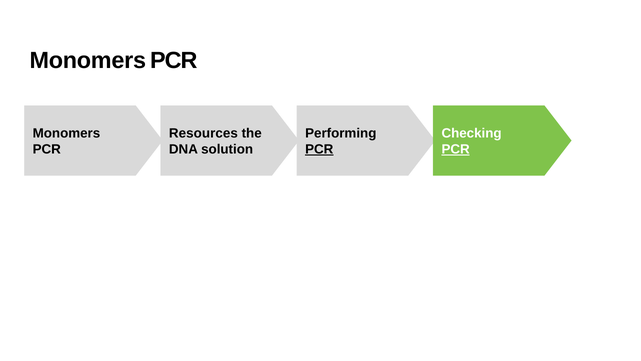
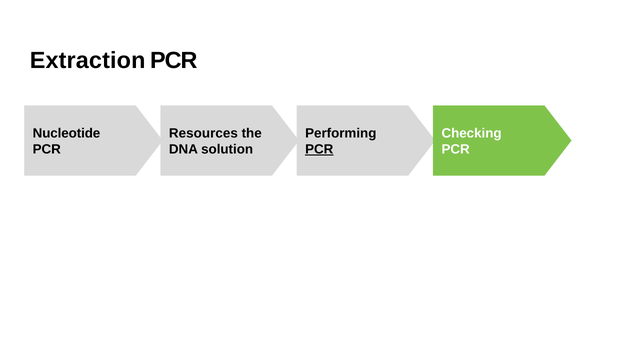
Monomers: Monomers -> Extraction (88, 60)
Monomers: Monomers -> Nucleotide (66, 133)
PCR underline: present -> none (456, 149)
